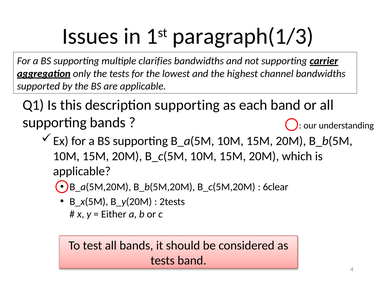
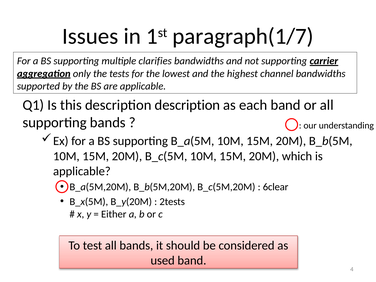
paragraph(1/3: paragraph(1/3 -> paragraph(1/7 (243, 36)
description supporting: supporting -> description (187, 105)
tests: tests -> used (163, 260)
